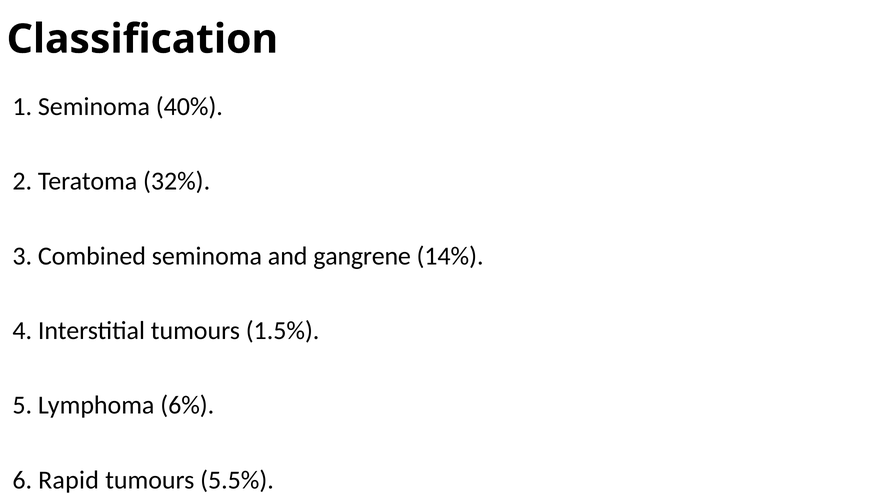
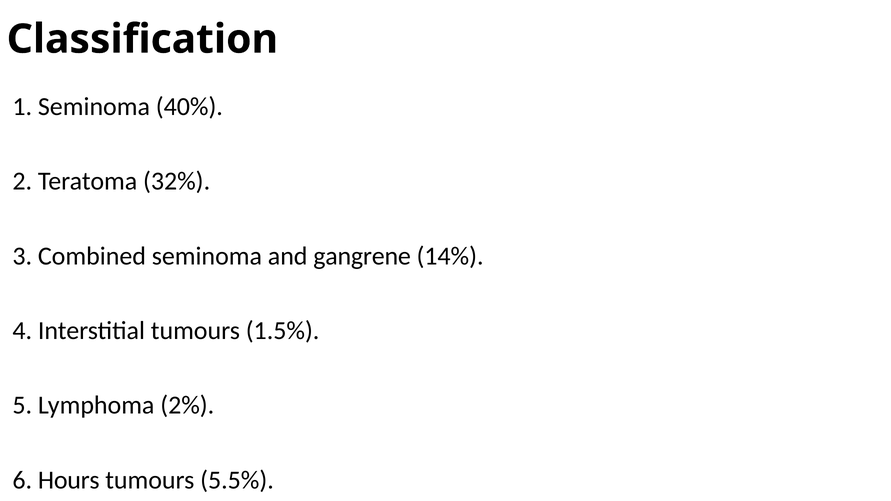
6%: 6% -> 2% (187, 406)
Rapid: Rapid -> Hours (69, 480)
